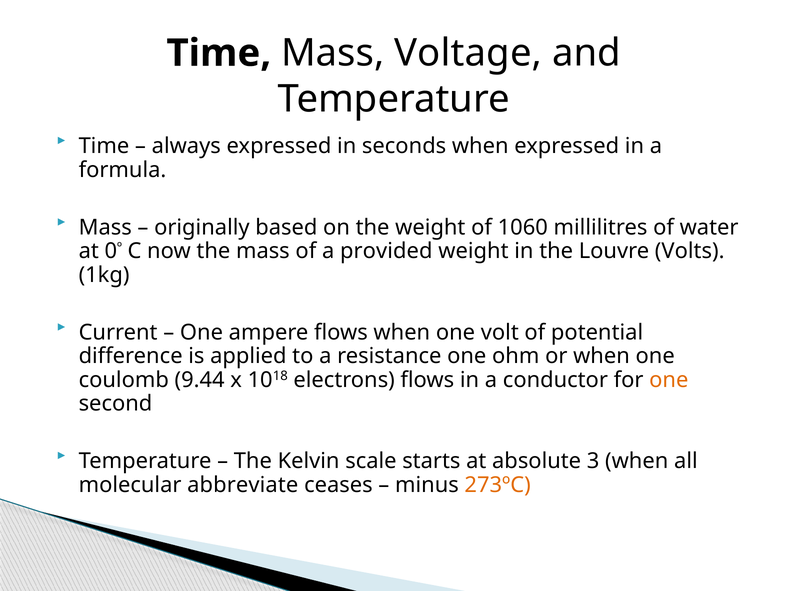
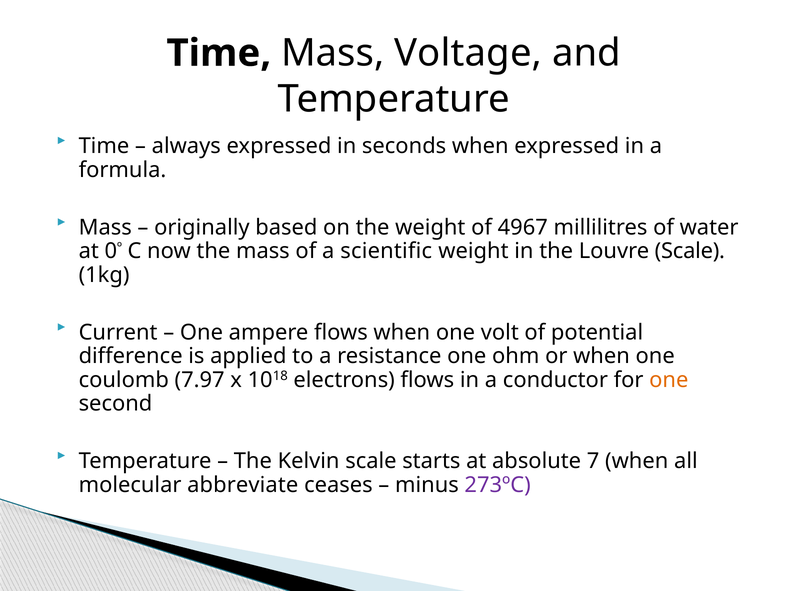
1060: 1060 -> 4967 (523, 228)
provided: provided -> scientific (386, 251)
Louvre Volts: Volts -> Scale (690, 251)
9.44: 9.44 -> 7.97 (200, 380)
3: 3 -> 7 (593, 461)
273ºC colour: orange -> purple (498, 485)
